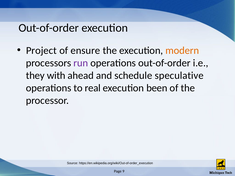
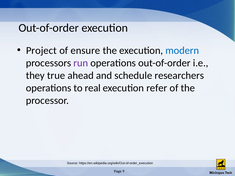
modern colour: orange -> blue (182, 50)
with: with -> true (56, 76)
speculative: speculative -> researchers (179, 76)
been: been -> refer (157, 88)
